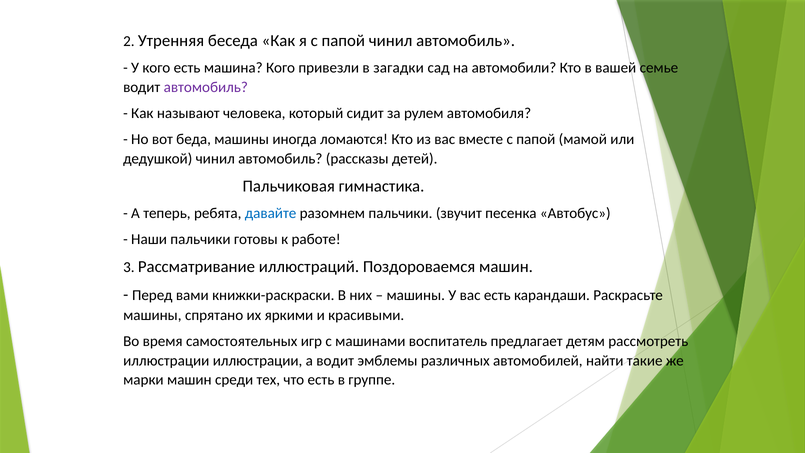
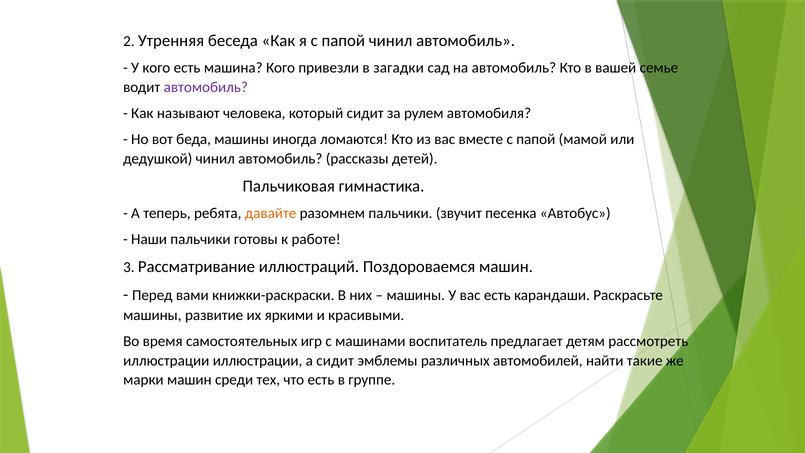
на автомобили: автомобили -> автомобиль (514, 68)
давайте colour: blue -> orange (271, 213)
спрятано: спрятано -> развитие (214, 315)
а водит: водит -> сидит (335, 360)
